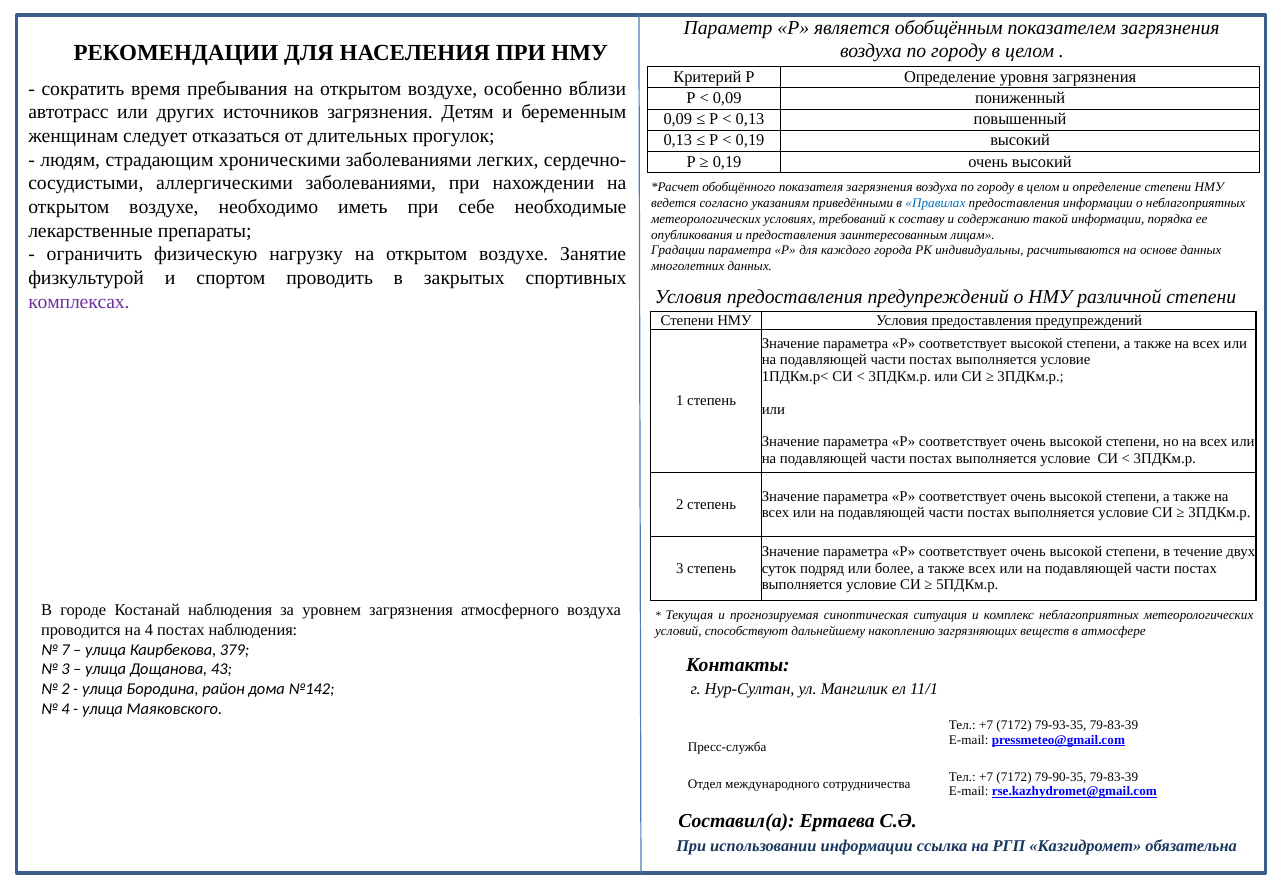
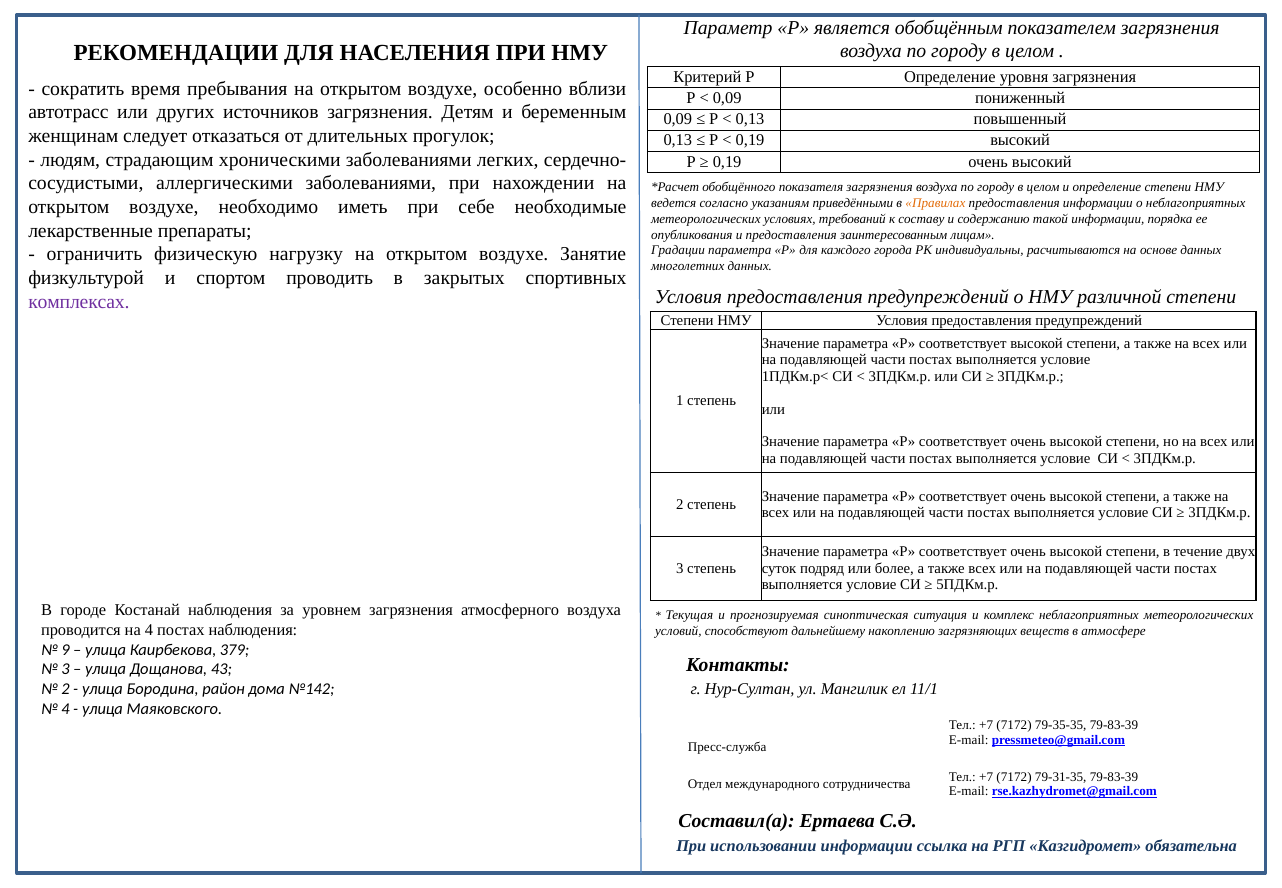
Правилах colour: blue -> orange (935, 203)
7: 7 -> 9 (66, 649)
79-93-35: 79-93-35 -> 79-35-35 (1061, 725)
79-90-35: 79-90-35 -> 79-31-35 (1061, 776)
